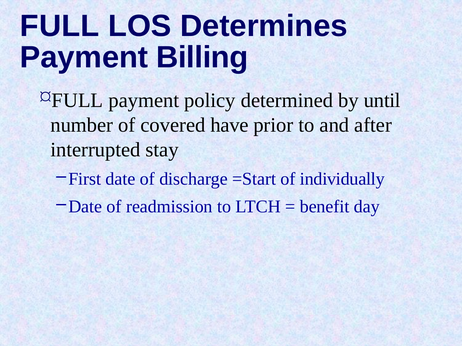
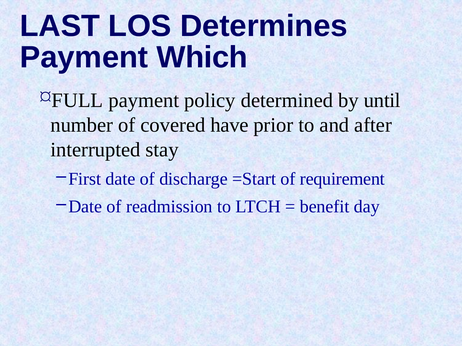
FULL: FULL -> LAST (60, 26)
Billing: Billing -> Which (202, 57)
individually: individually -> requirement (342, 179)
